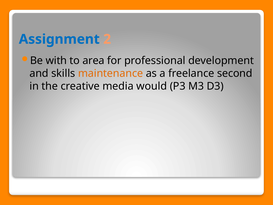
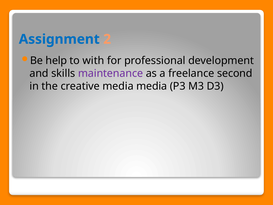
with: with -> help (56, 61)
area: area -> with (93, 61)
maintenance colour: orange -> purple (111, 73)
media would: would -> media (152, 86)
